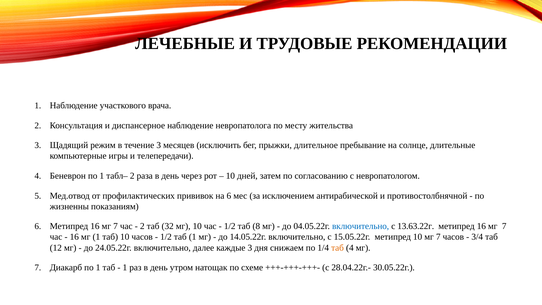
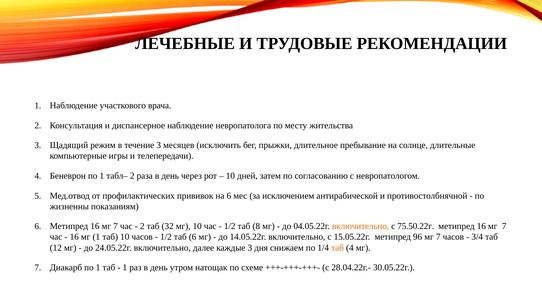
включительно colour: blue -> orange (361, 226)
13.63.22г: 13.63.22г -> 75.50.22г (416, 226)
таб 1: 1 -> 6 (193, 237)
метипред 10: 10 -> 96 (418, 237)
